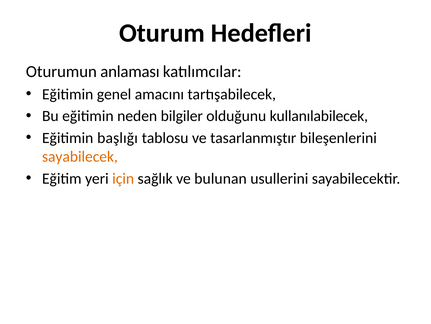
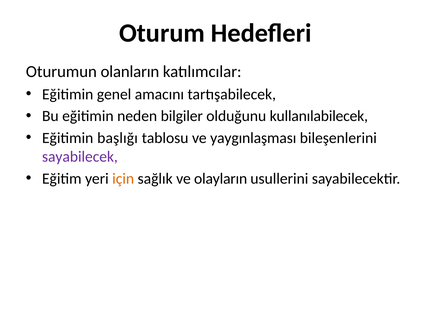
anlaması: anlaması -> olanların (130, 72)
tasarlanmıştır: tasarlanmıştır -> yaygınlaşması (253, 138)
sayabilecek colour: orange -> purple (80, 156)
bulunan: bulunan -> olayların (221, 178)
